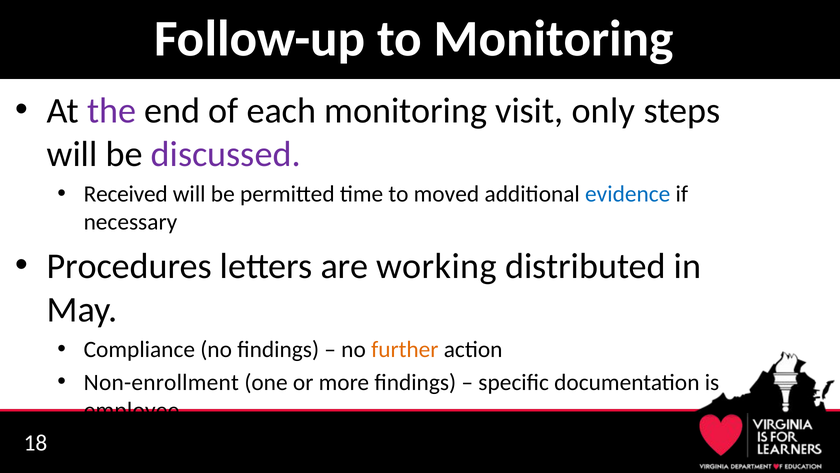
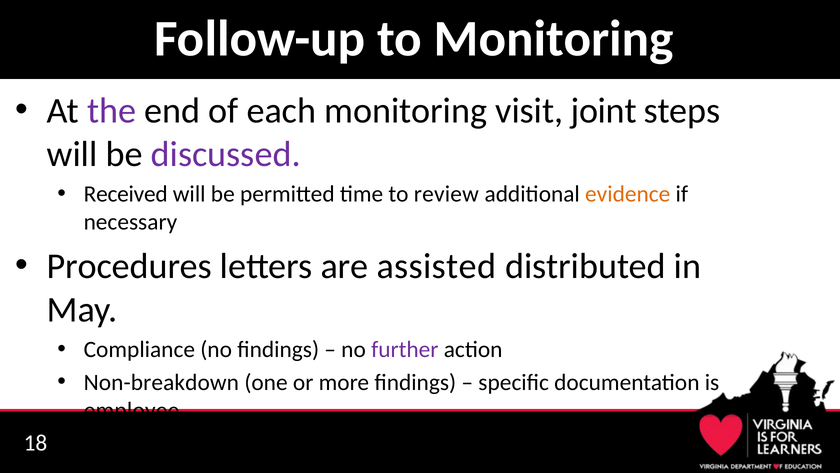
only: only -> joint (604, 111)
moved: moved -> review (446, 194)
evidence colour: blue -> orange (628, 194)
working: working -> assisted (436, 266)
further colour: orange -> purple (405, 349)
Non-enrollment: Non-enrollment -> Non-breakdown (161, 382)
